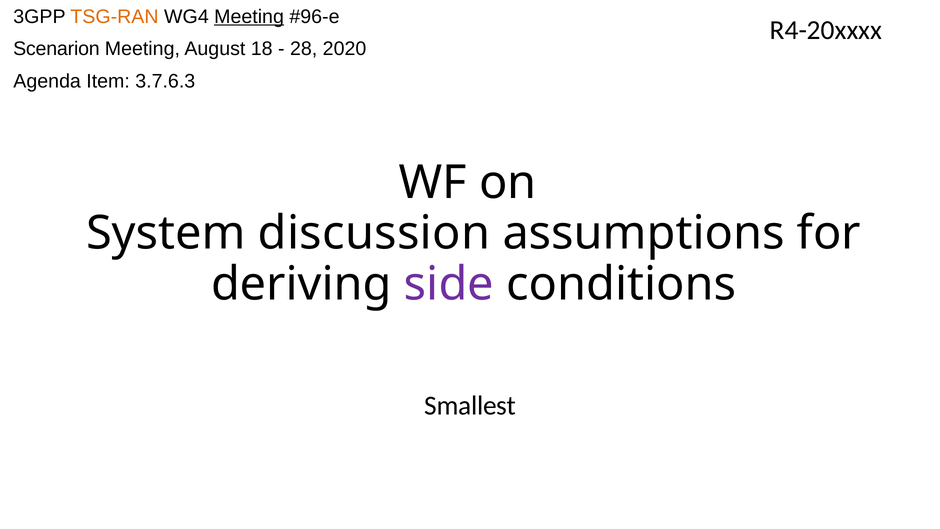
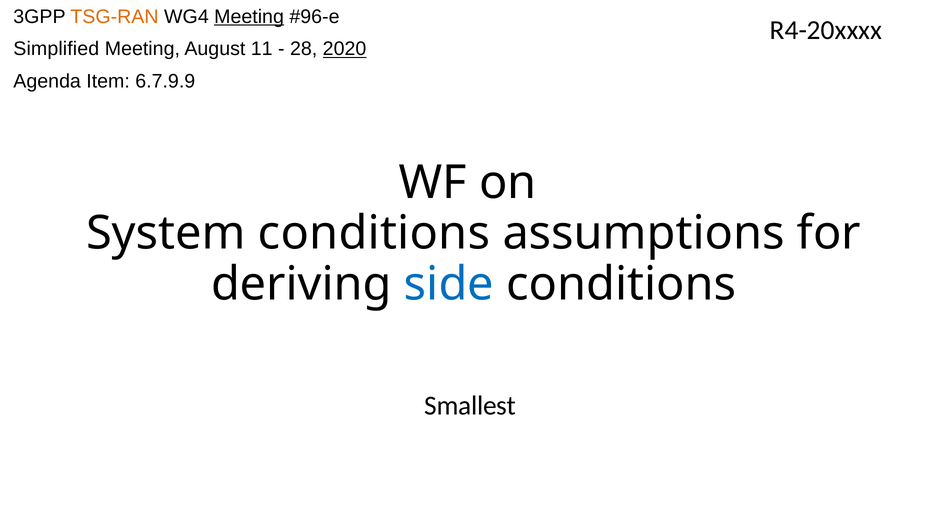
Scenarion: Scenarion -> Simplified (56, 49)
18: 18 -> 11 (262, 49)
2020 underline: none -> present (345, 49)
3.7.6.3: 3.7.6.3 -> 6.7.9.9 (165, 81)
System discussion: discussion -> conditions (374, 233)
side colour: purple -> blue (449, 284)
